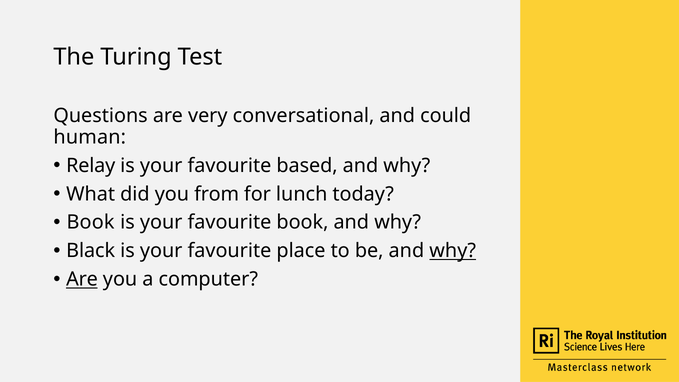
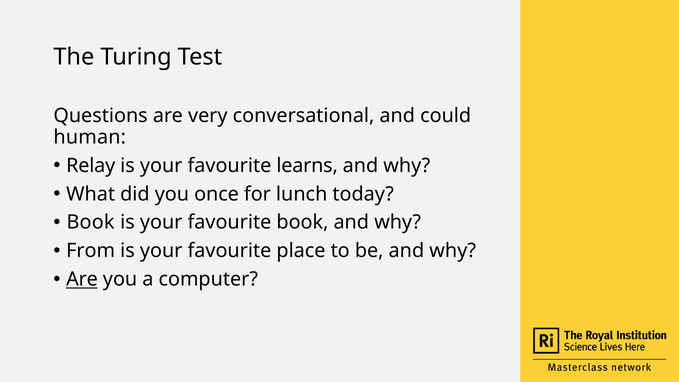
based: based -> learns (307, 165)
from: from -> once (217, 194)
Black: Black -> From (91, 251)
why underline: present -> none (453, 251)
